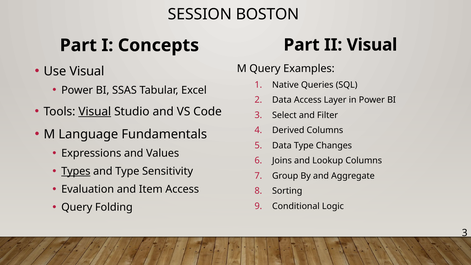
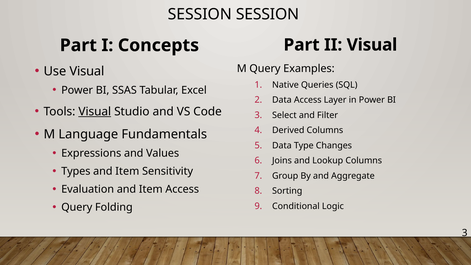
SESSION BOSTON: BOSTON -> SESSION (267, 14)
Types underline: present -> none (76, 171)
Type: Type -> Item (127, 171)
